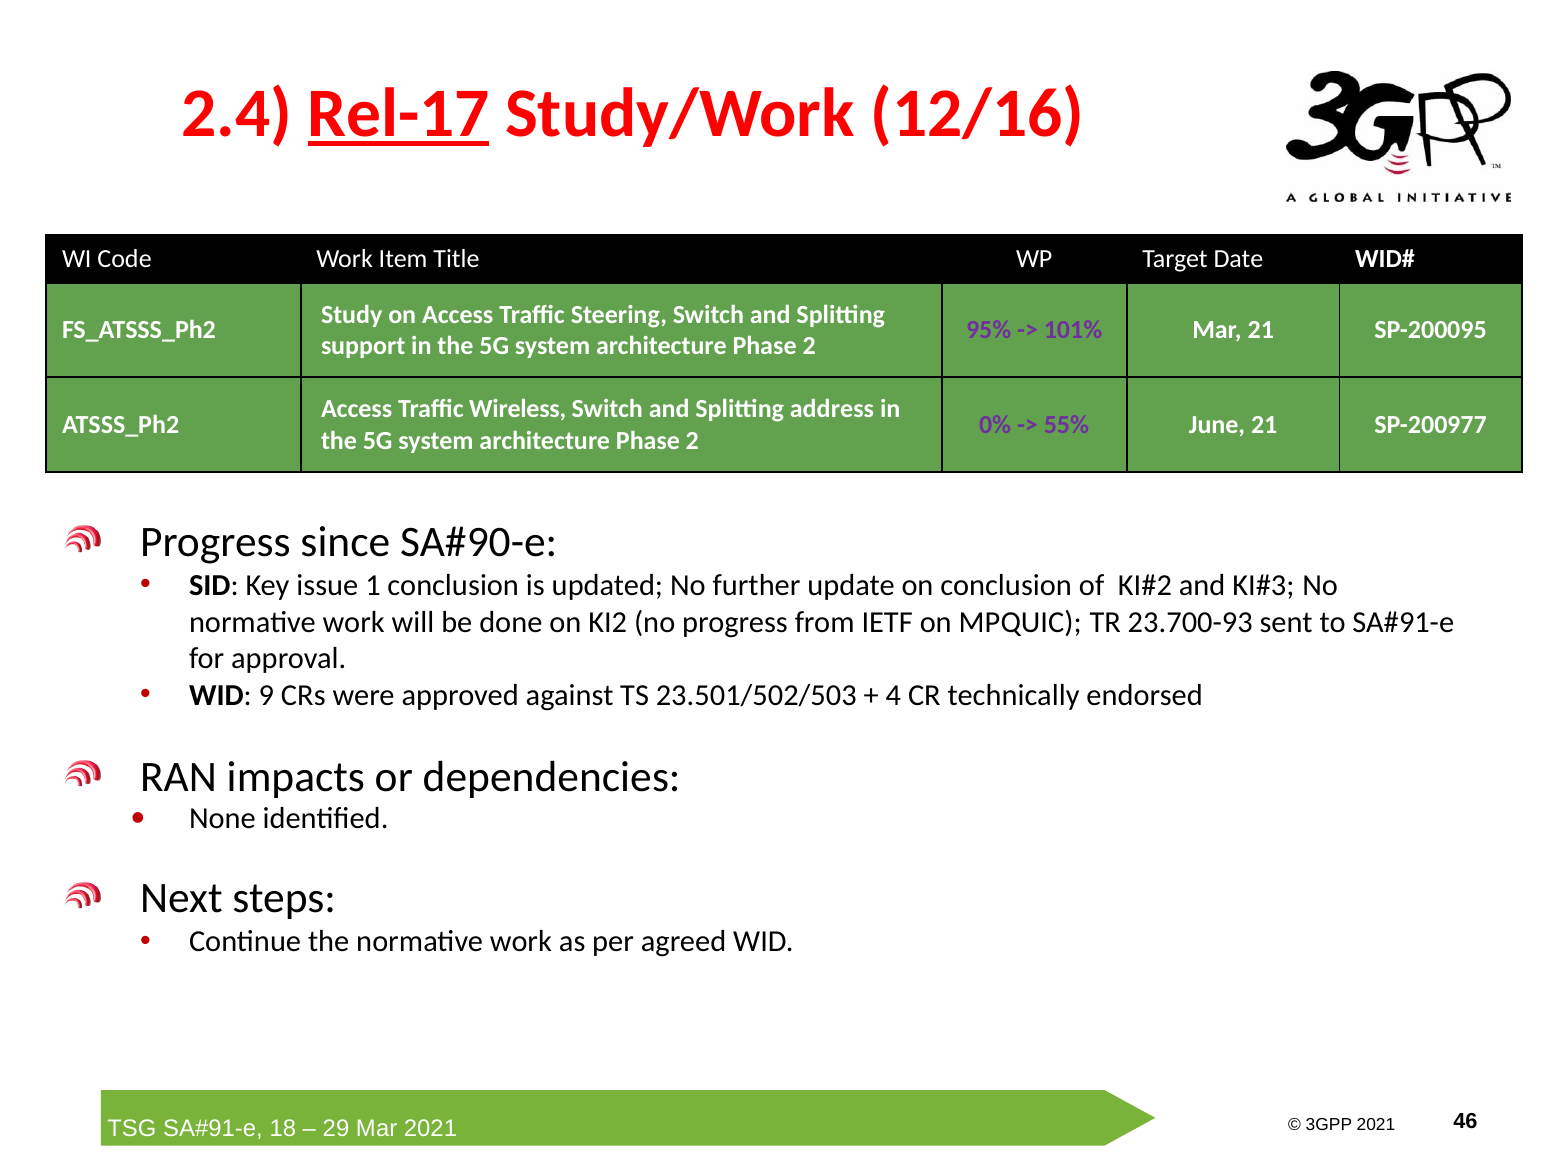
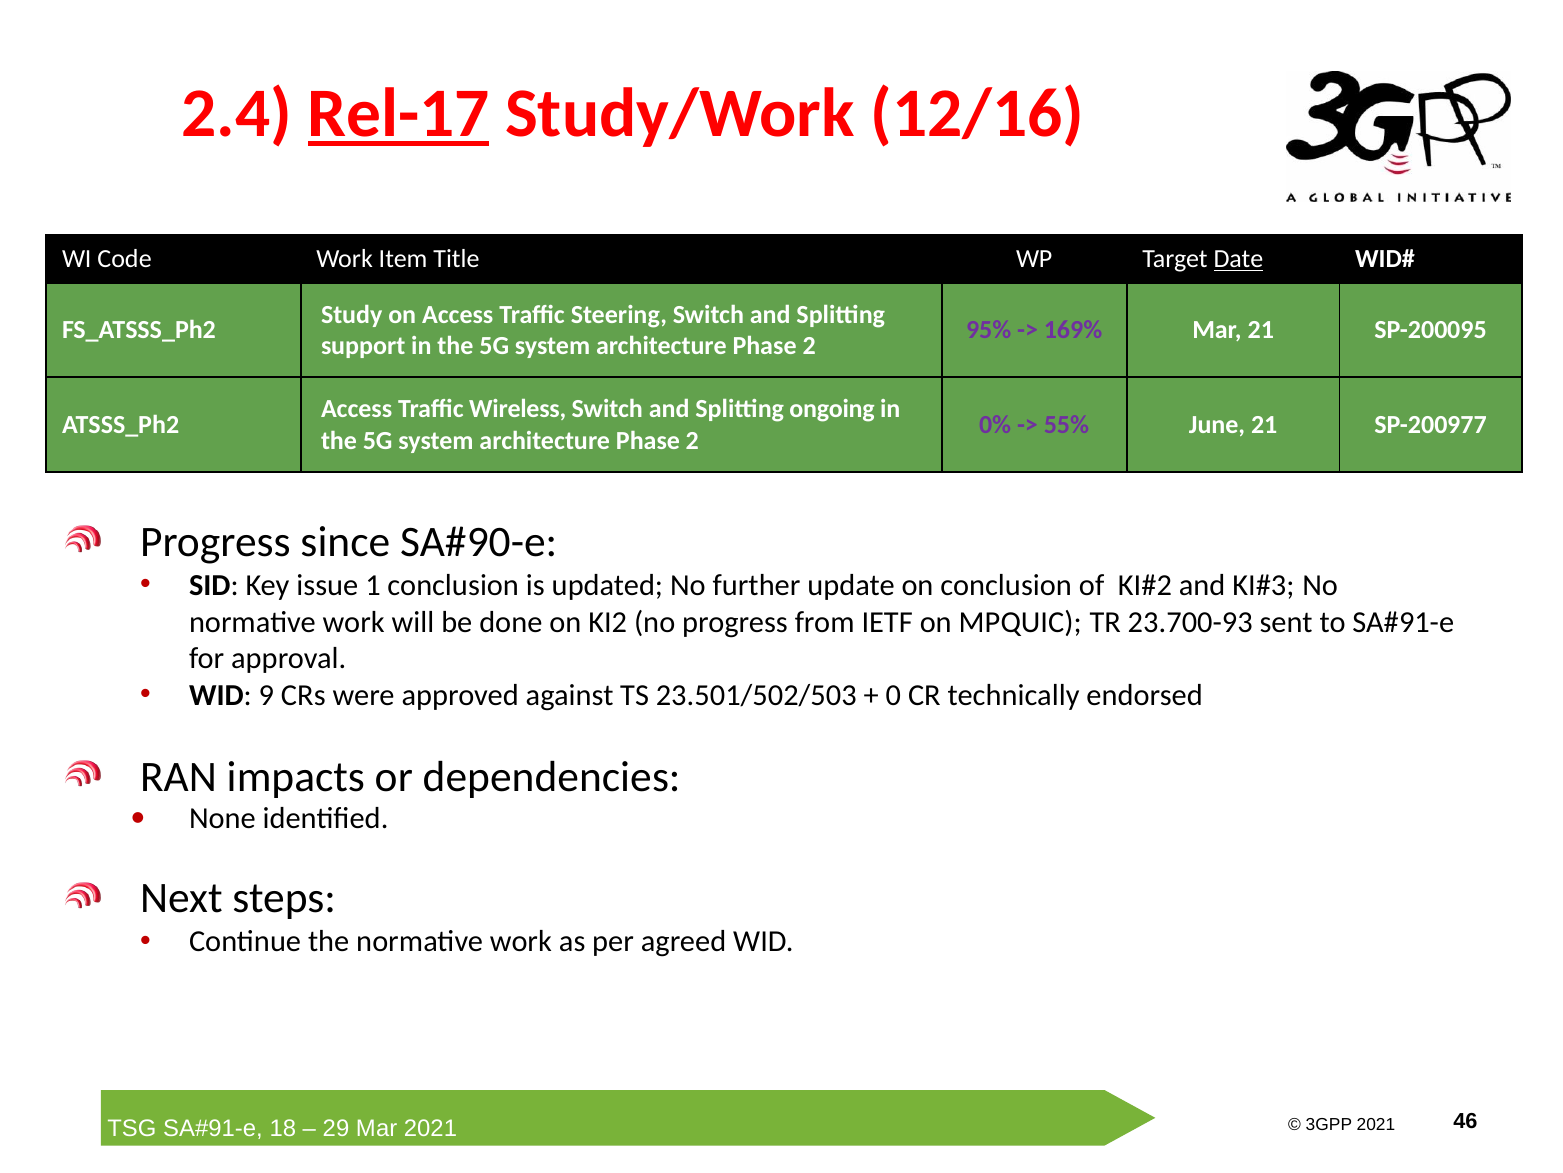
Date underline: none -> present (1238, 259)
101%: 101% -> 169% (1073, 330)
address: address -> ongoing (832, 409)
4: 4 -> 0 (893, 695)
